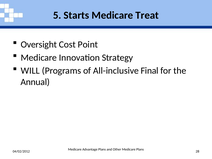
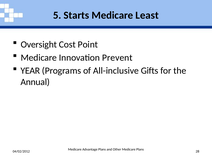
Treat: Treat -> Least (147, 15)
Strategy: Strategy -> Prevent (117, 58)
WILL: WILL -> YEAR (30, 71)
Final: Final -> Gifts (150, 71)
